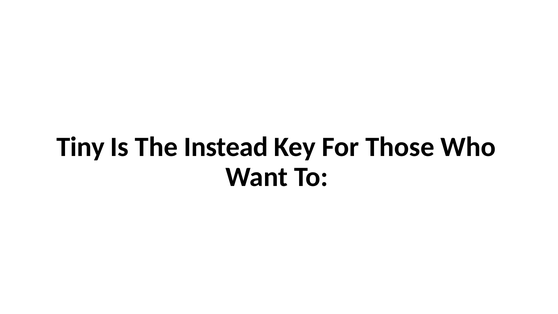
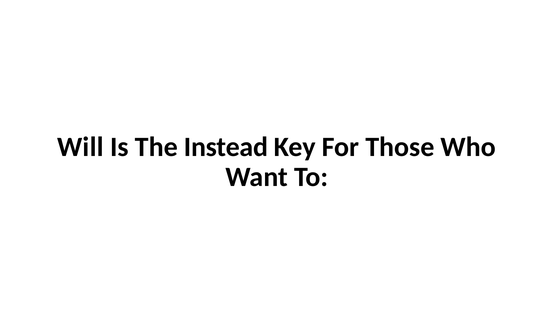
Tiny: Tiny -> Will (80, 147)
